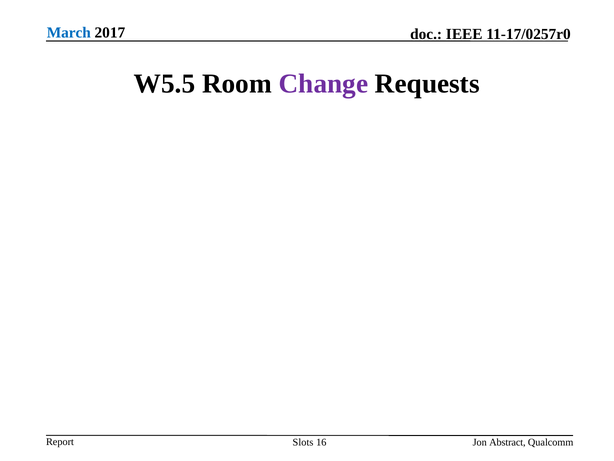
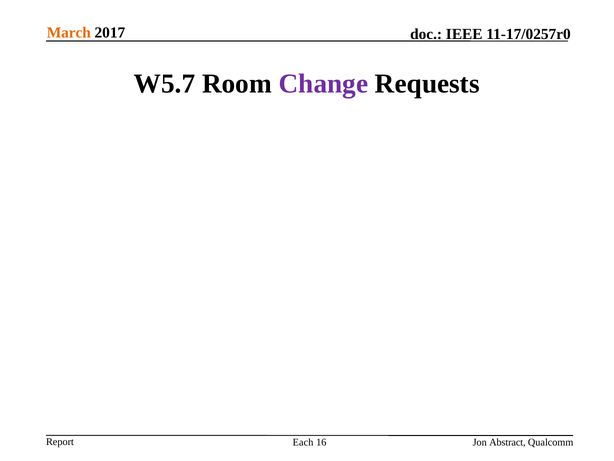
March colour: blue -> orange (69, 33)
W5.5: W5.5 -> W5.7 (165, 84)
Slots: Slots -> Each (303, 442)
